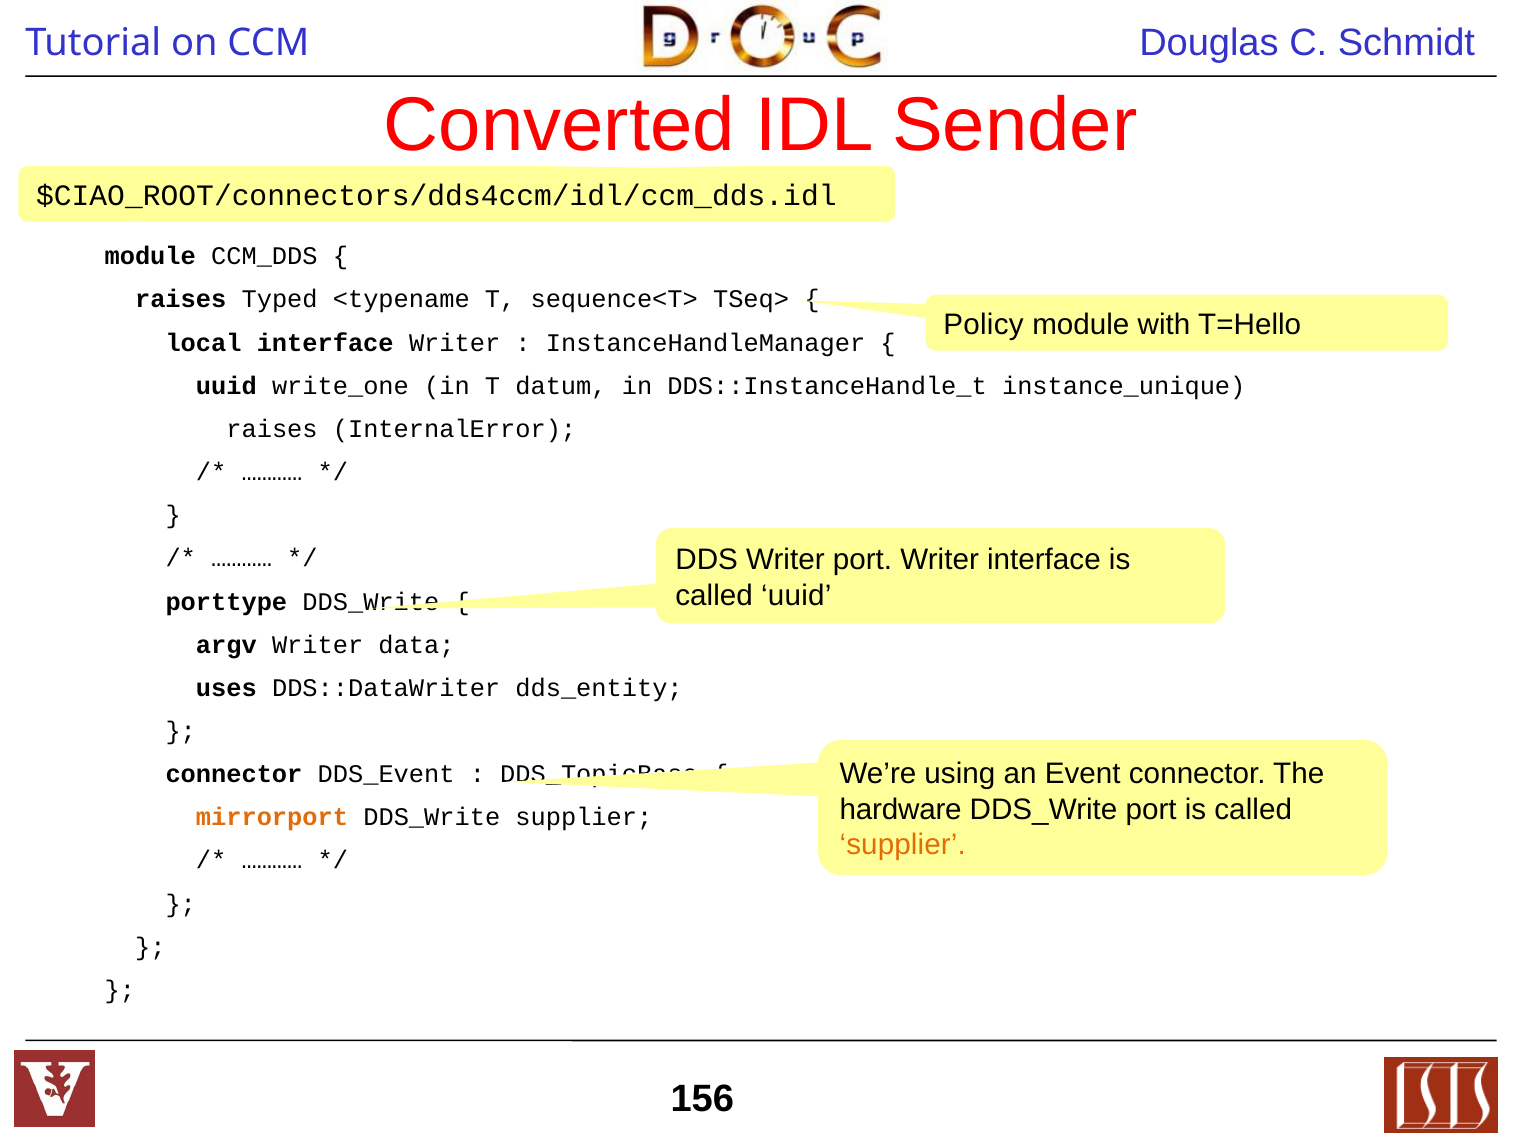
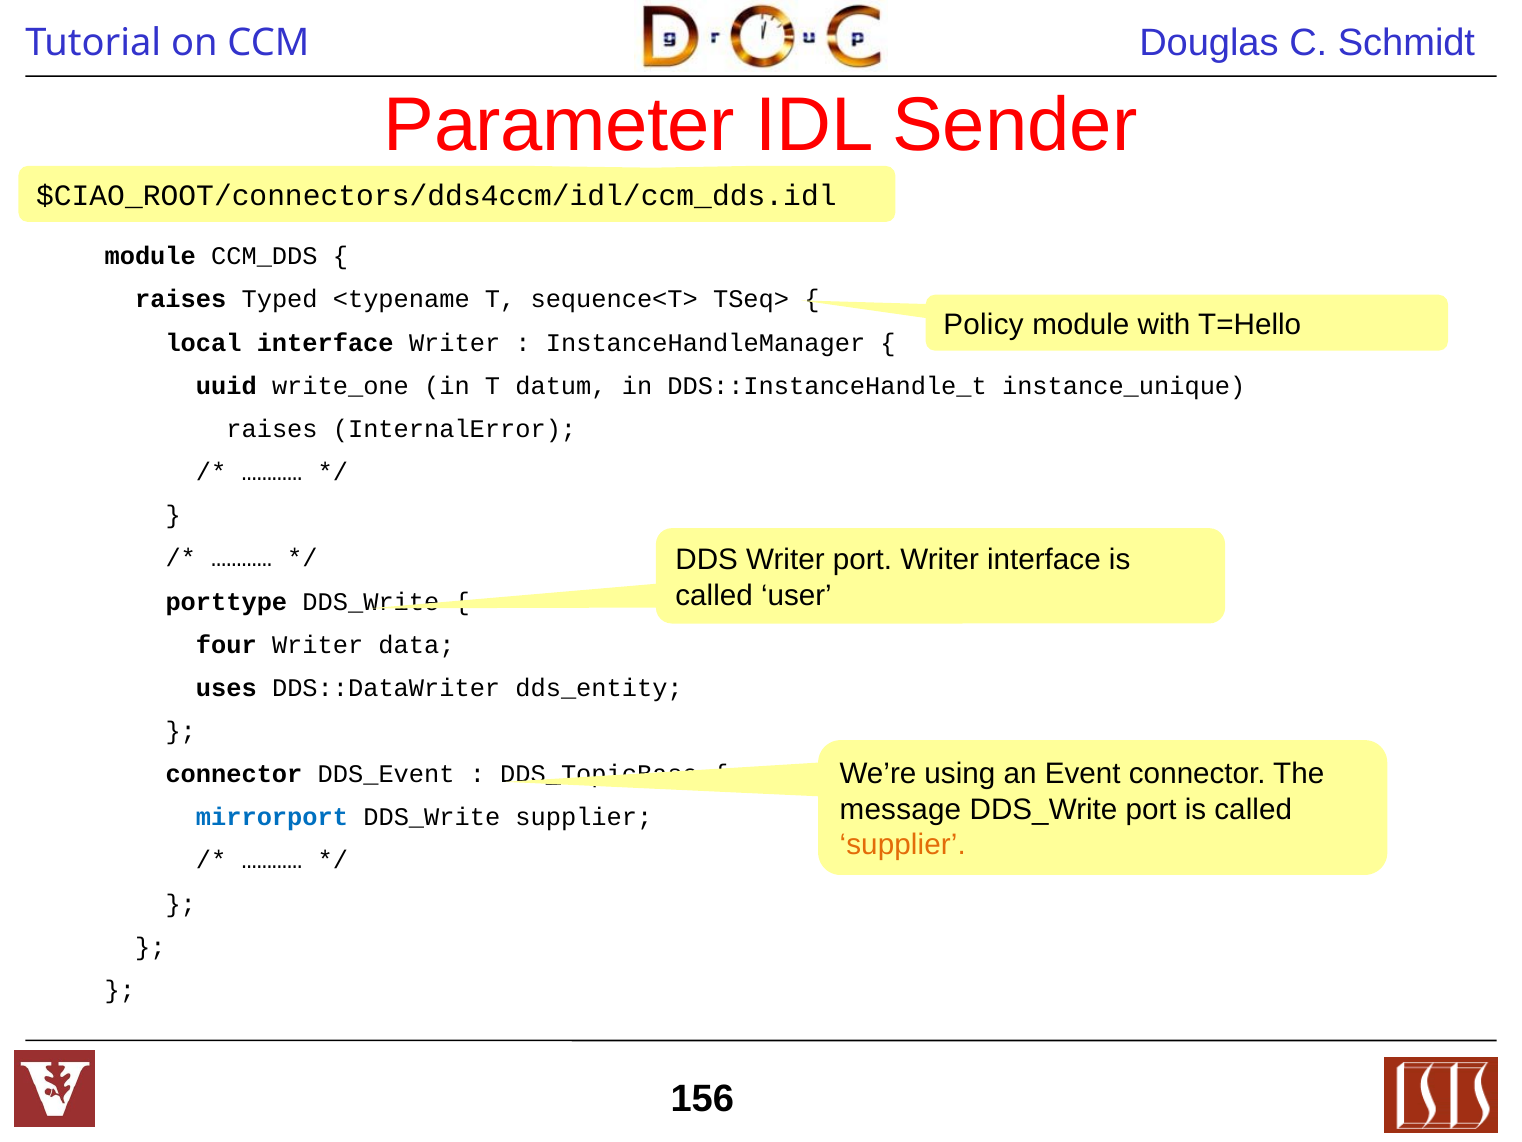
Converted: Converted -> Parameter (560, 126)
called uuid: uuid -> user (796, 595)
argv: argv -> four (226, 645)
hardware: hardware -> message (900, 809)
mirrorport colour: orange -> blue (272, 817)
